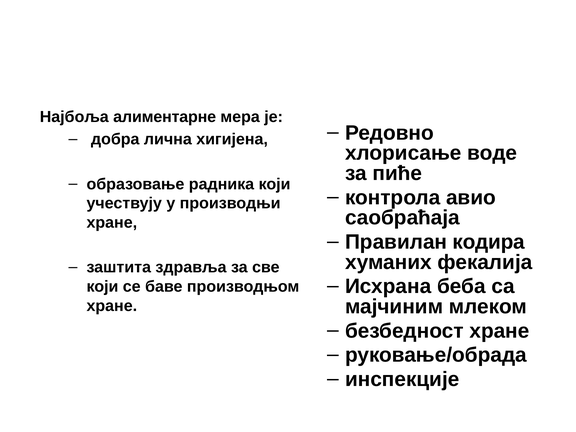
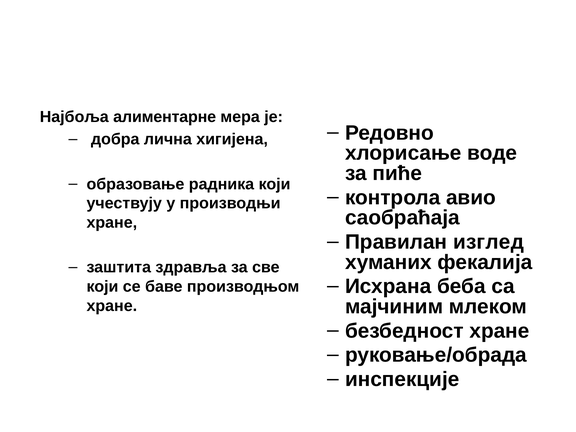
кодира: кодира -> изглед (488, 242)
